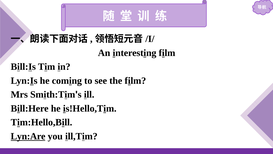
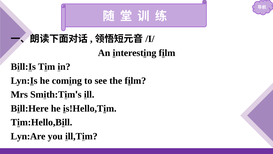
Lyn:Are underline: present -> none (28, 136)
